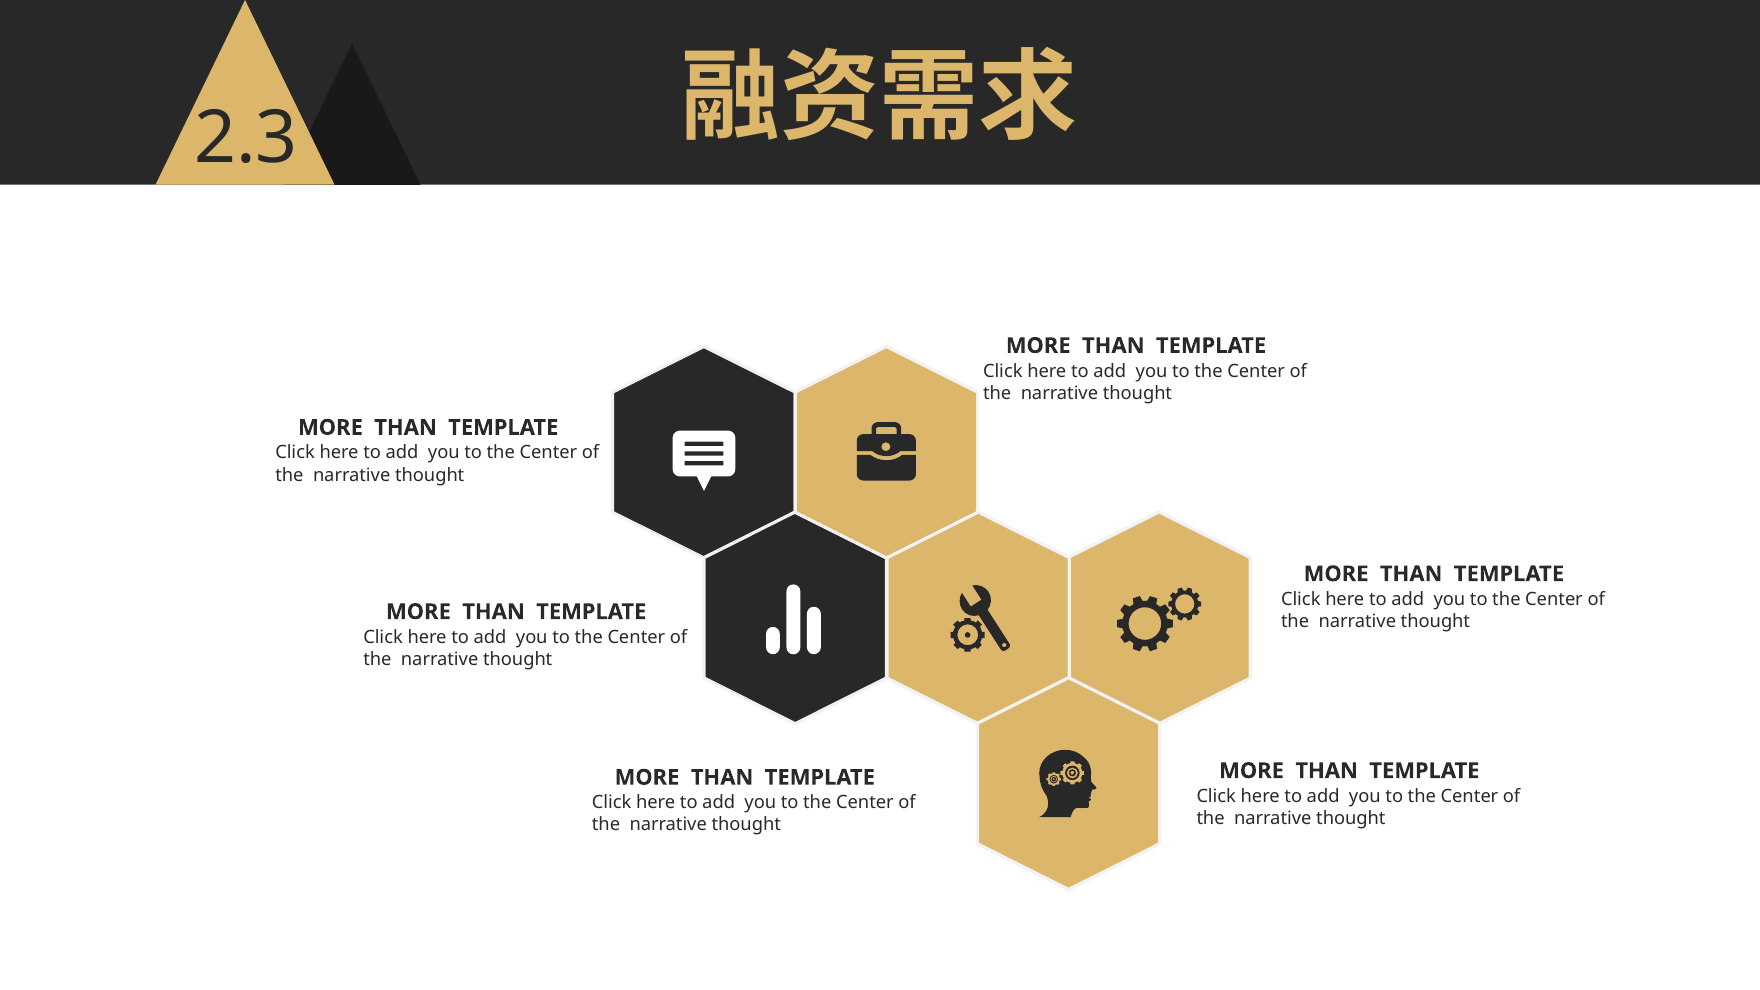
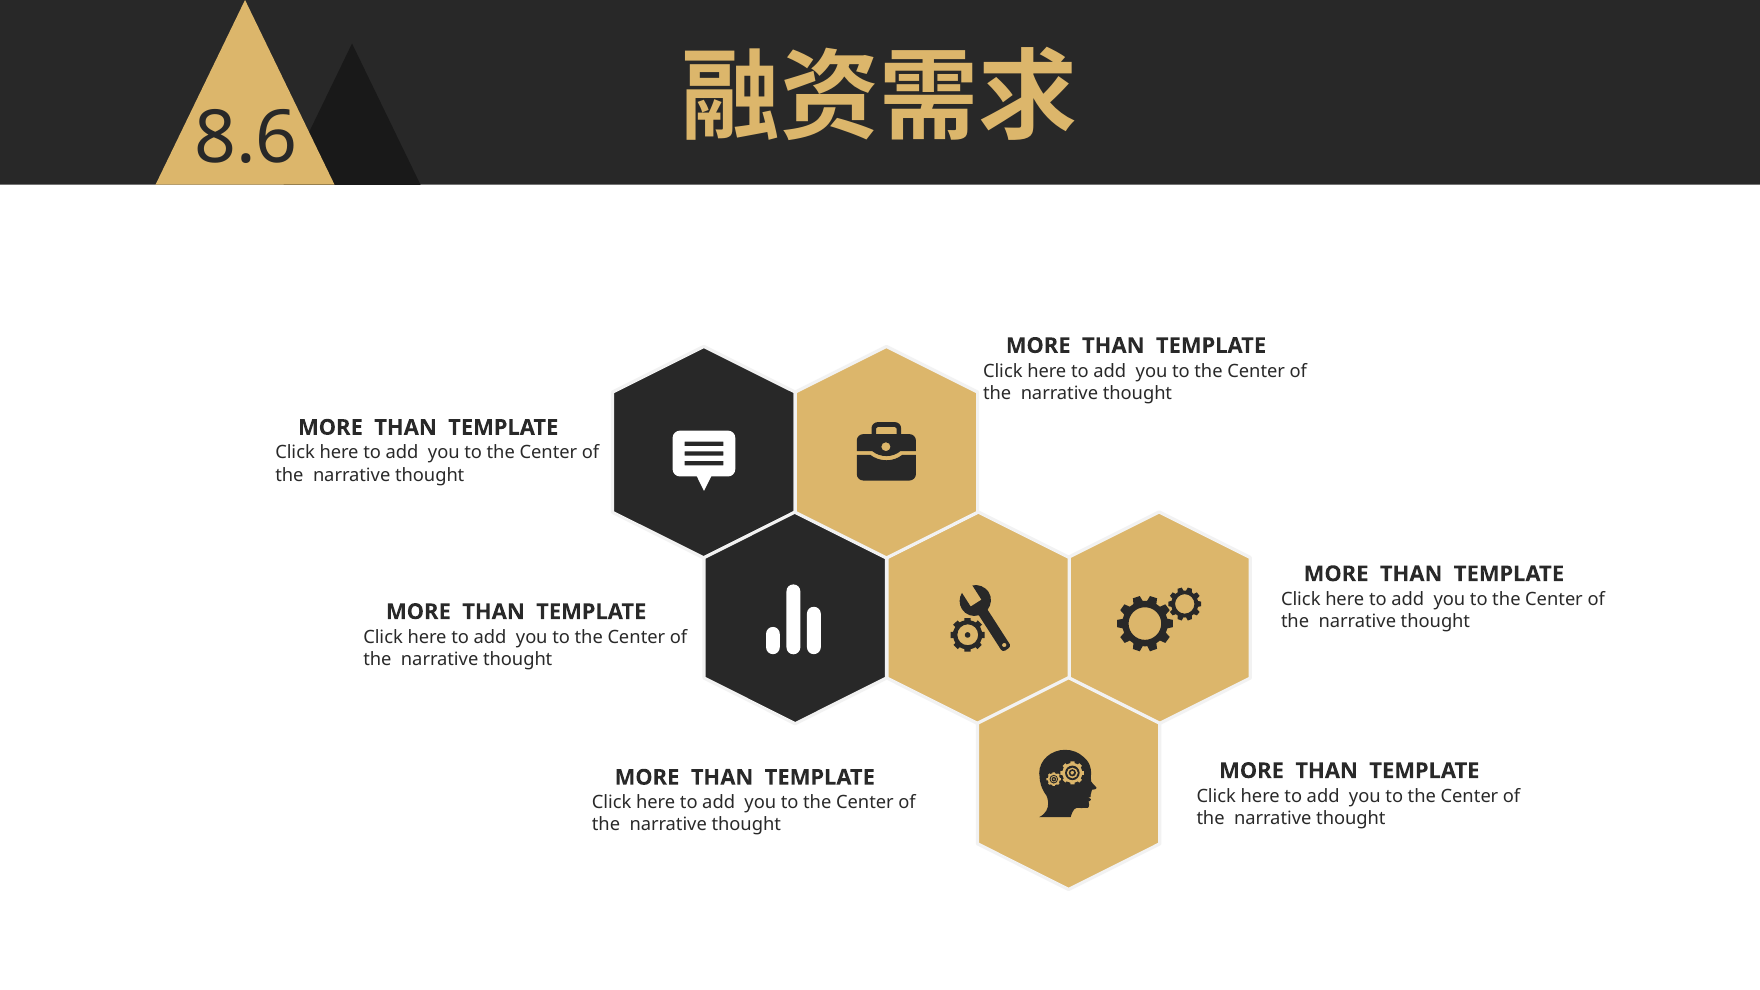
2.3: 2.3 -> 8.6 (246, 138)
